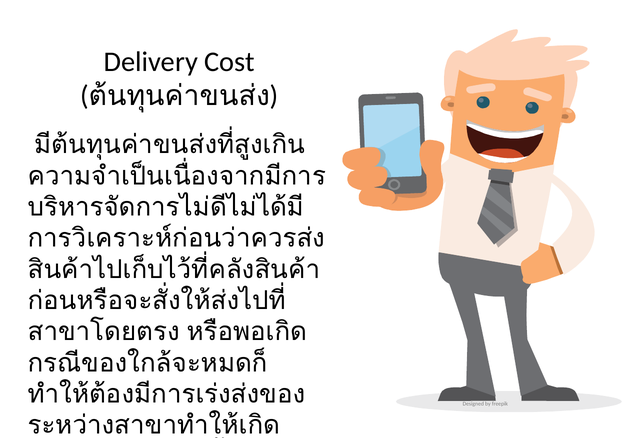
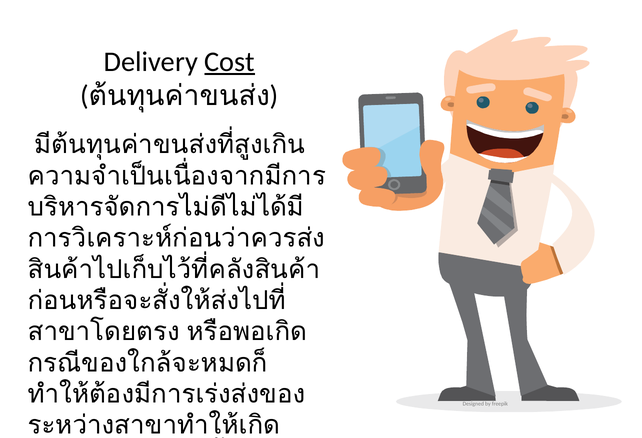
Cost underline: none -> present (230, 62)
